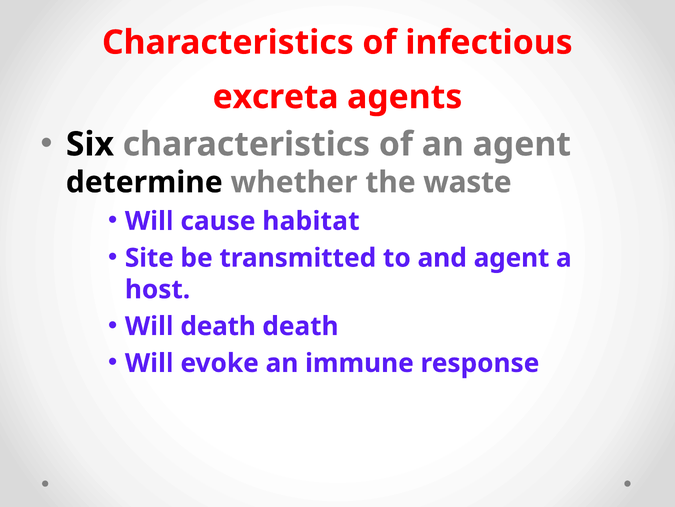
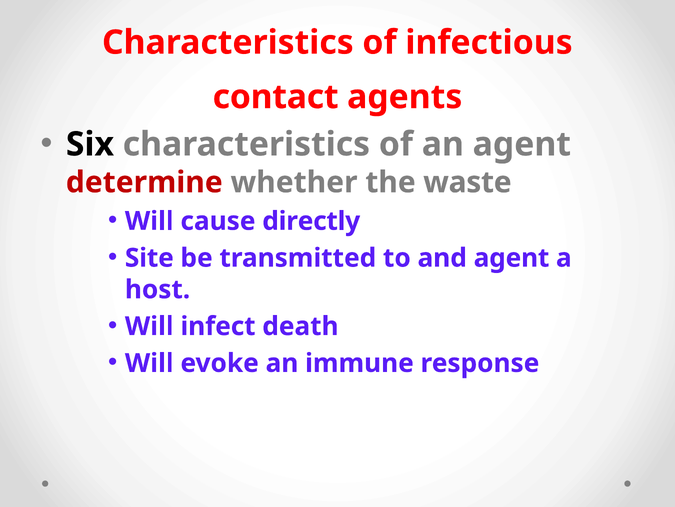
excreta: excreta -> contact (276, 97)
determine colour: black -> red (144, 182)
habitat: habitat -> directly (311, 221)
Will death: death -> infect (218, 326)
